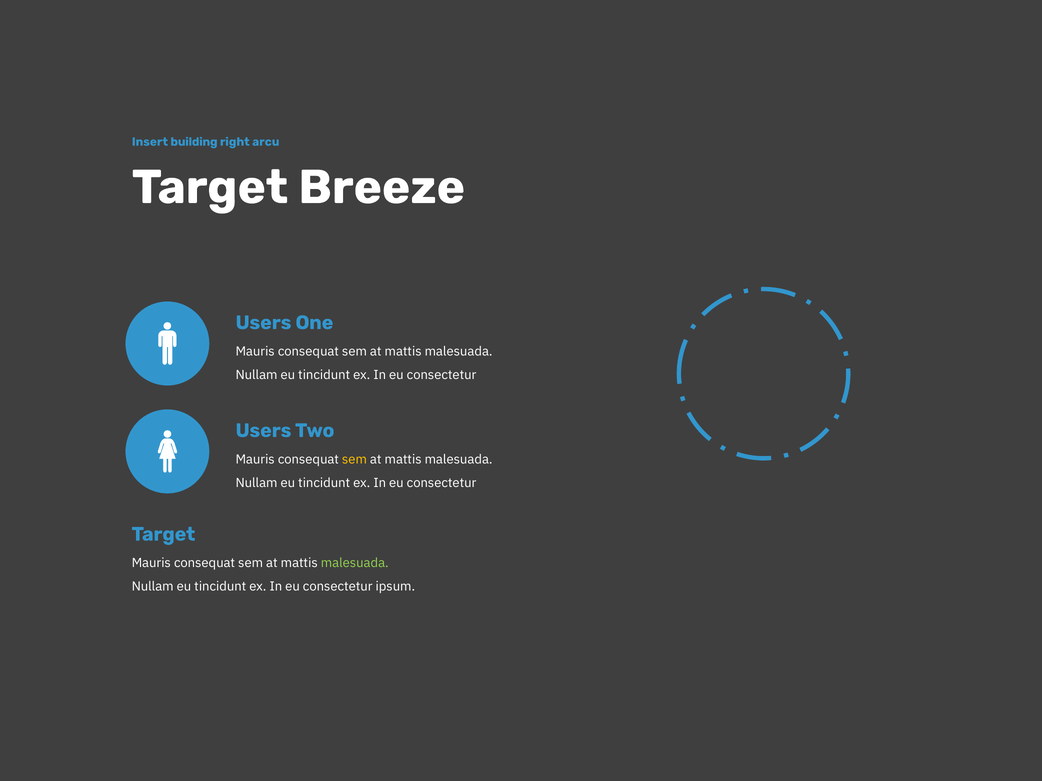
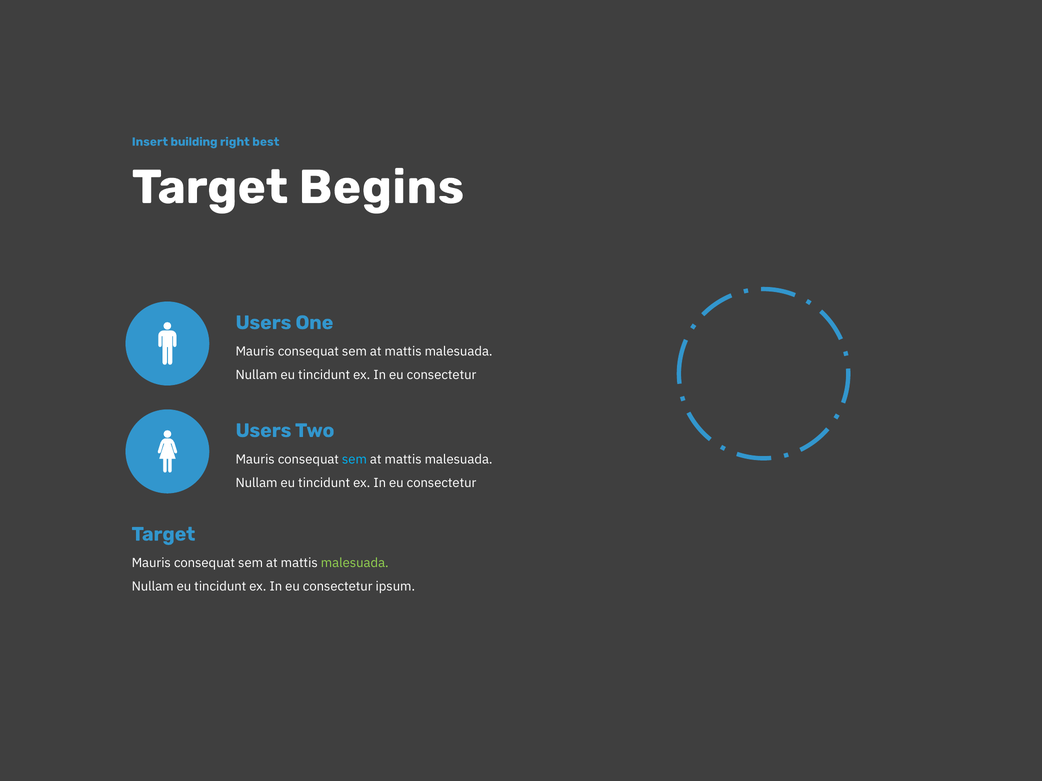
arcu: arcu -> best (266, 142)
Breeze: Breeze -> Begins (381, 187)
sem colour: yellow -> light blue (354, 460)
